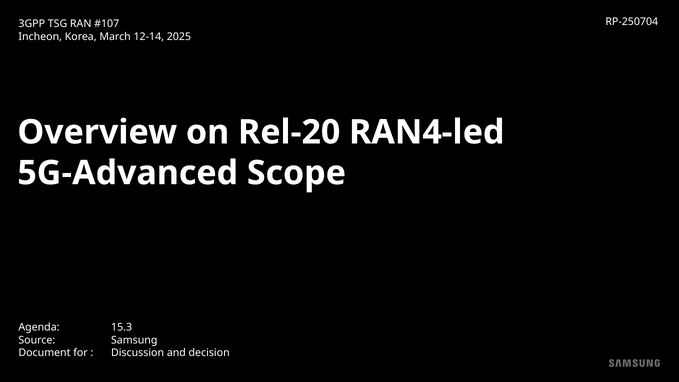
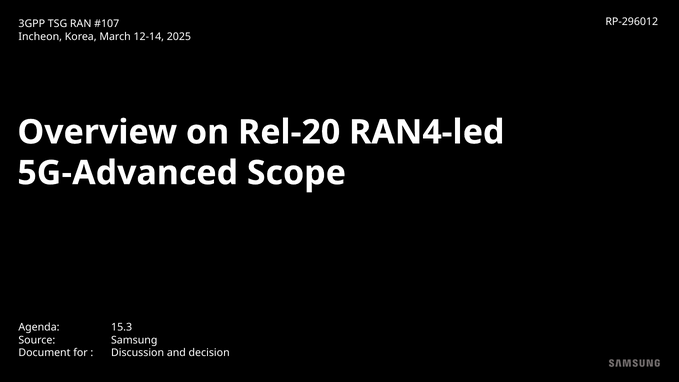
RP-250704: RP-250704 -> RP-296012 (632, 22)
